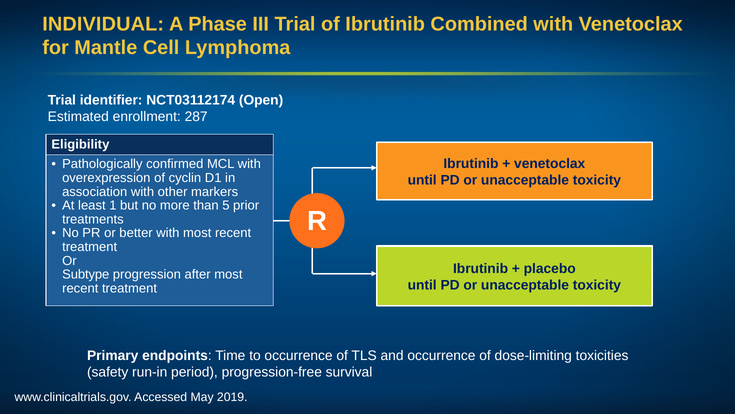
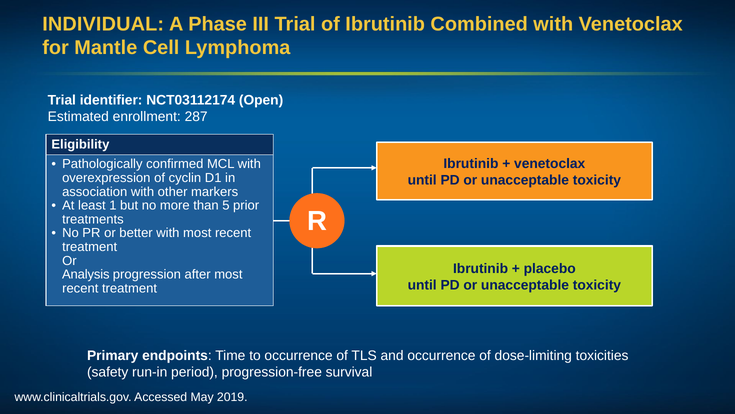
Subtype: Subtype -> Analysis (86, 274)
